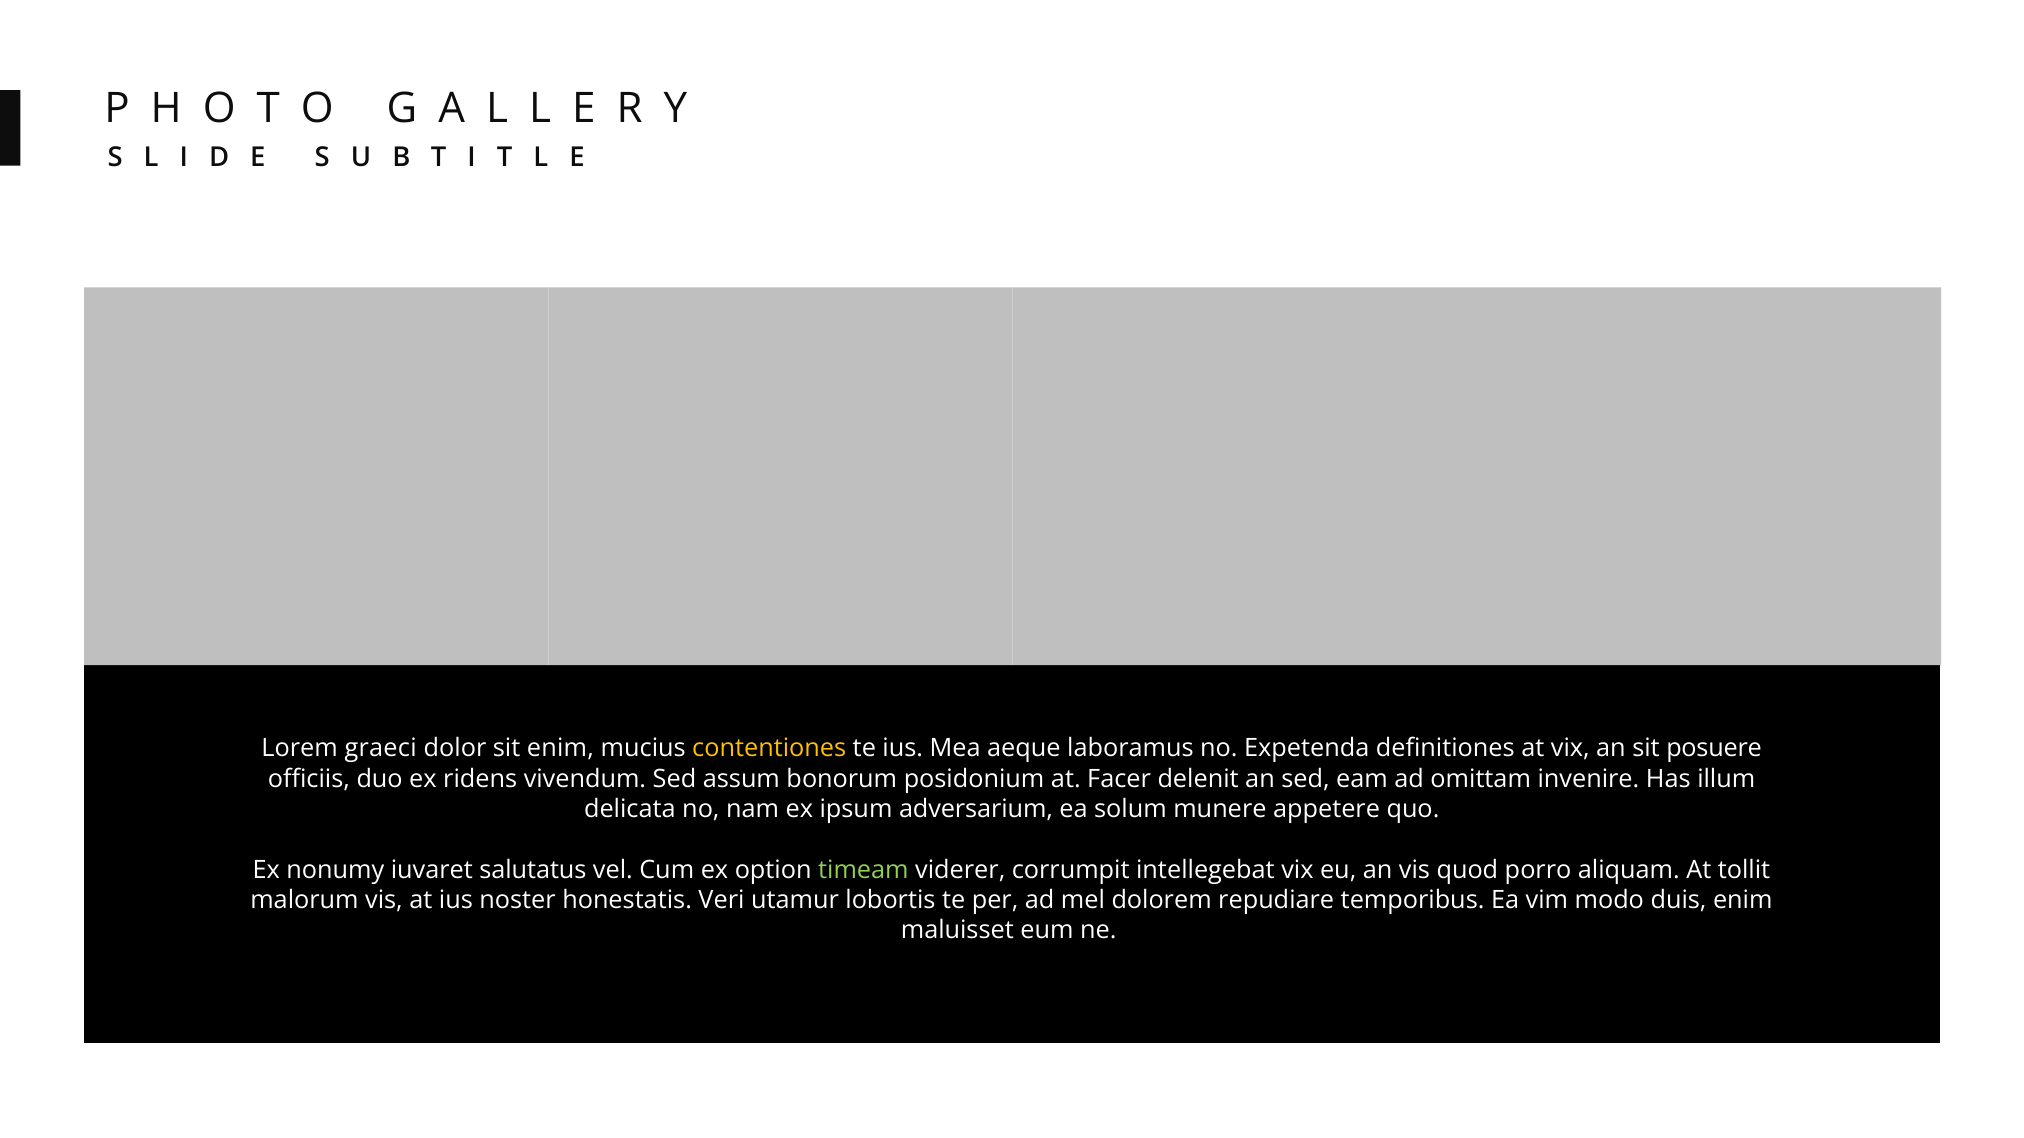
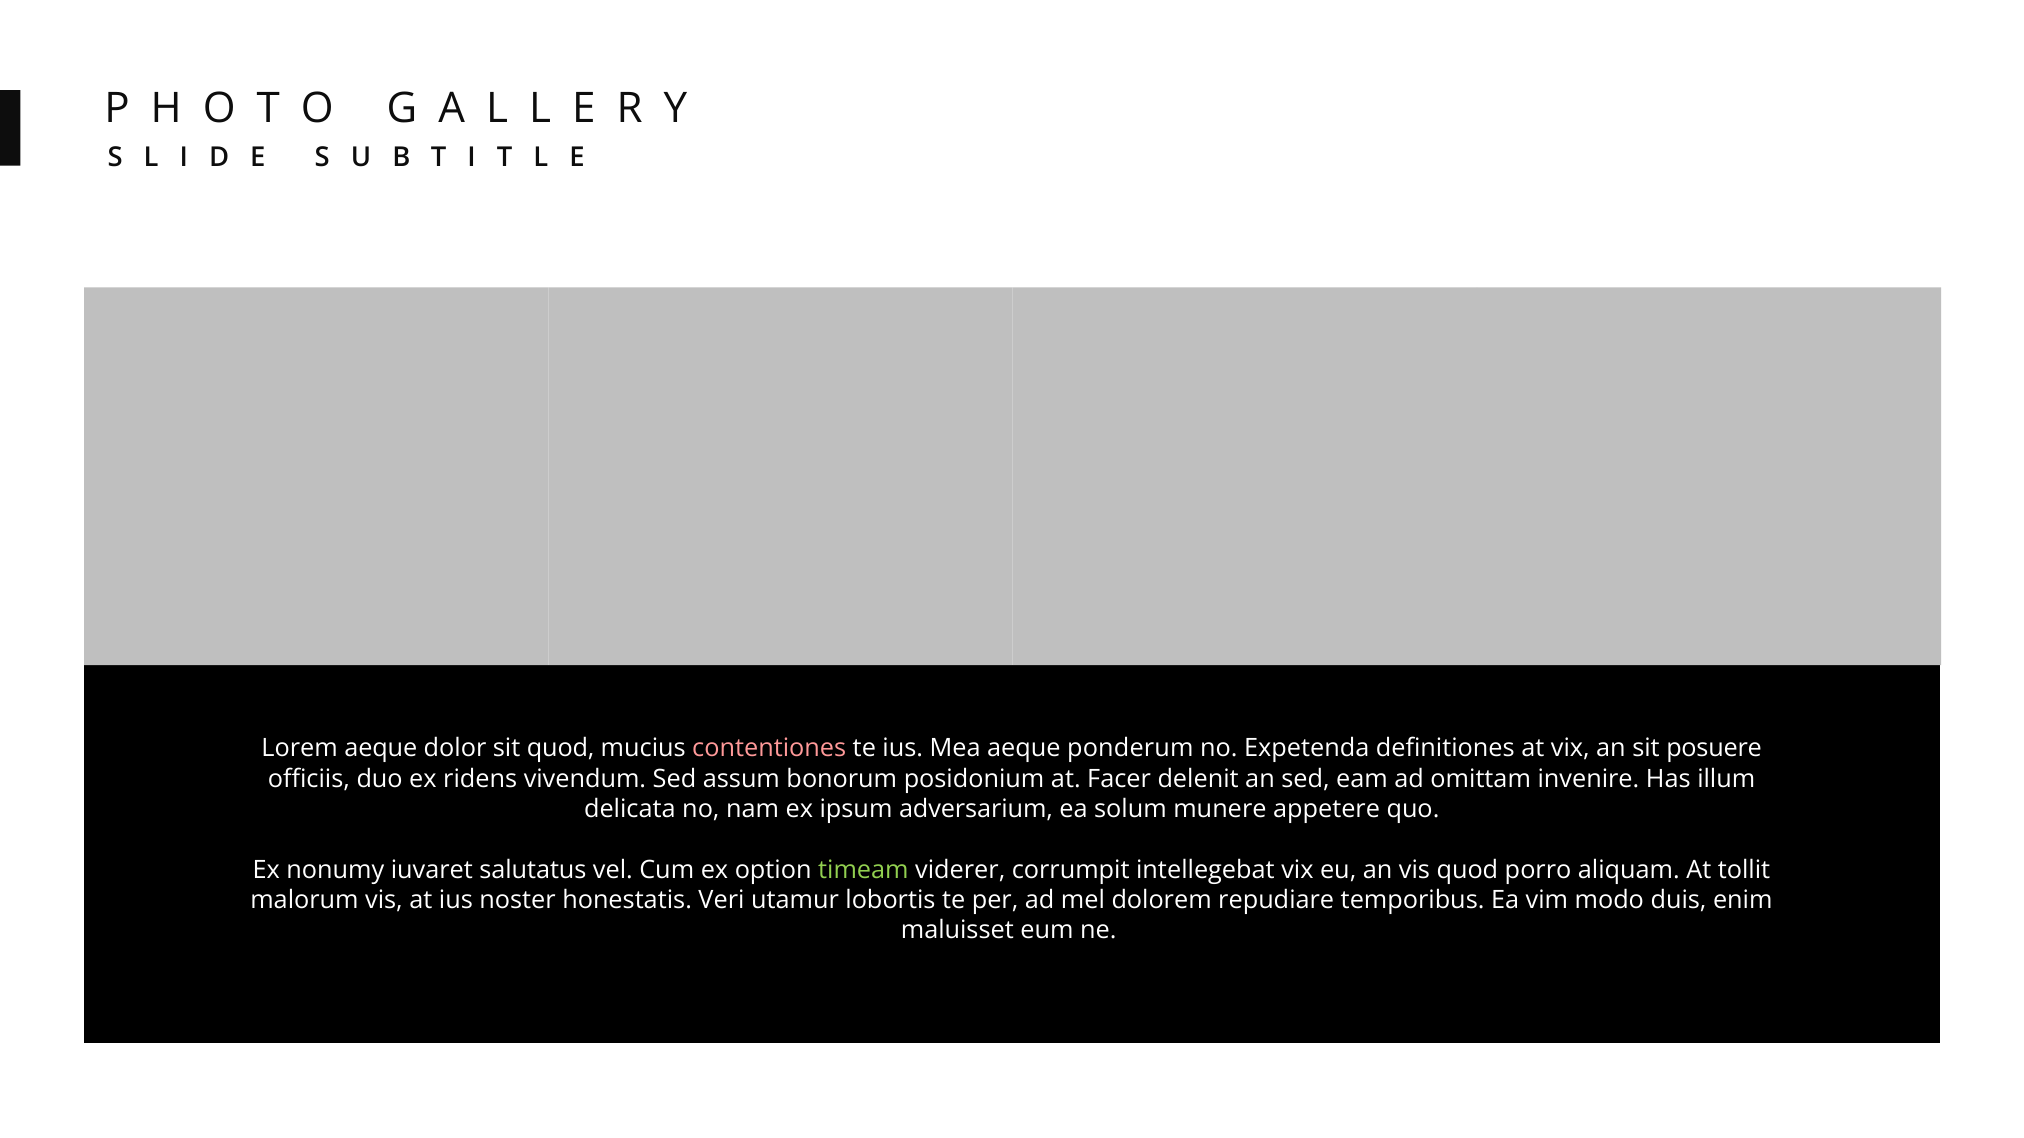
Lorem graeci: graeci -> aeque (381, 749)
sit enim: enim -> quod (561, 749)
contentiones colour: yellow -> pink (769, 749)
laboramus: laboramus -> ponderum (1130, 749)
